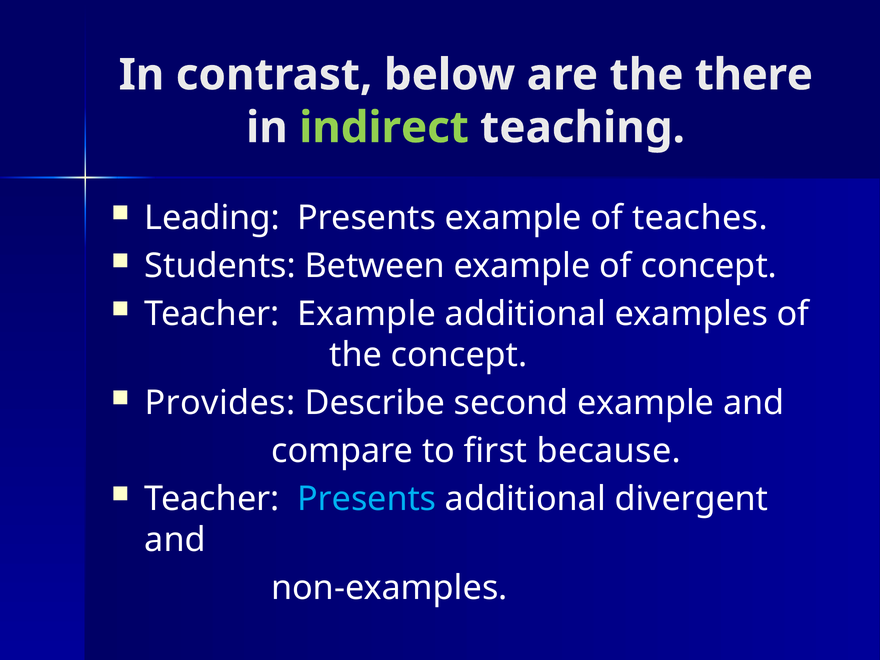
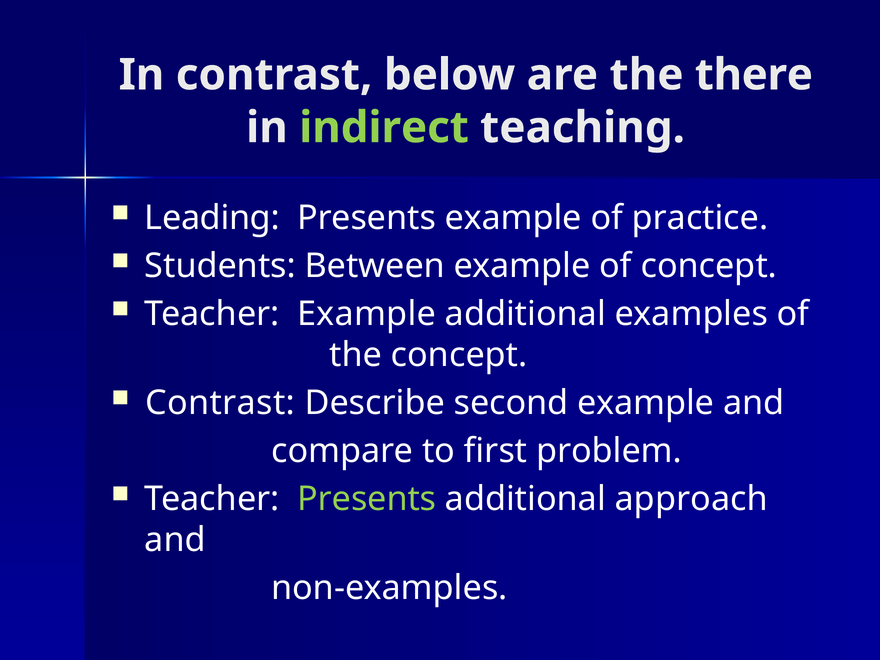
teaches: teaches -> practice (700, 218)
Provides: Provides -> Contrast (220, 403)
because: because -> problem (609, 451)
Presents colour: light blue -> light green (367, 499)
divergent: divergent -> approach (691, 499)
